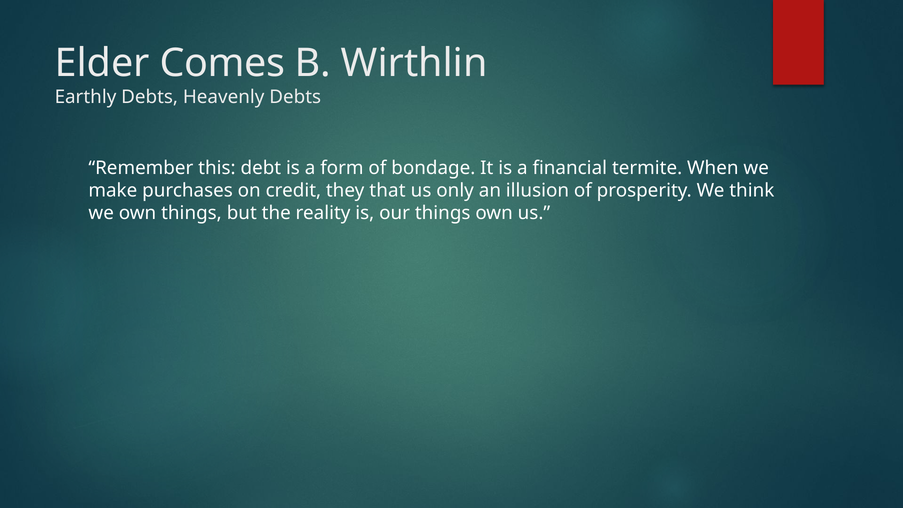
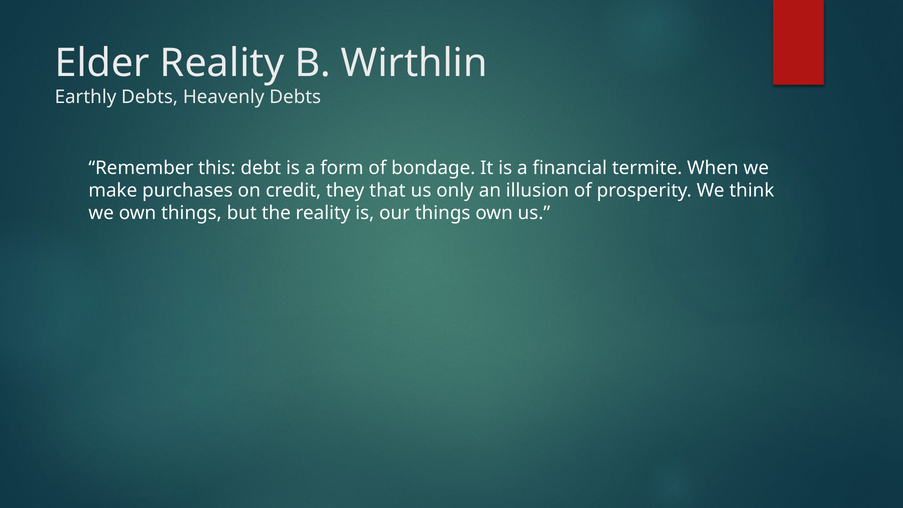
Elder Comes: Comes -> Reality (222, 63)
